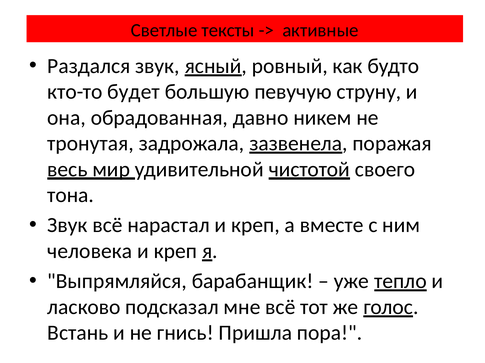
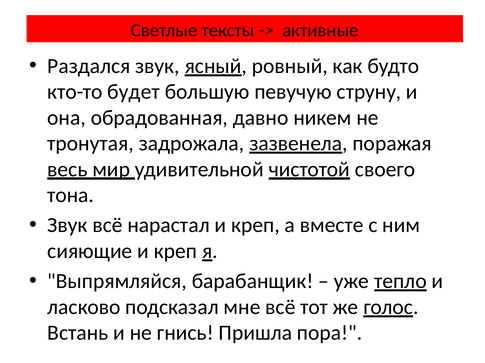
человека: человека -> сияющие (90, 252)
